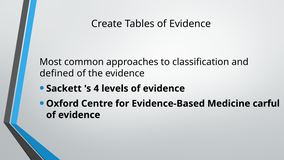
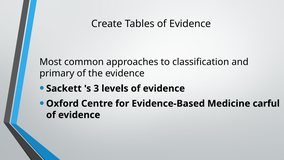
defined: defined -> primary (57, 73)
4: 4 -> 3 (96, 88)
